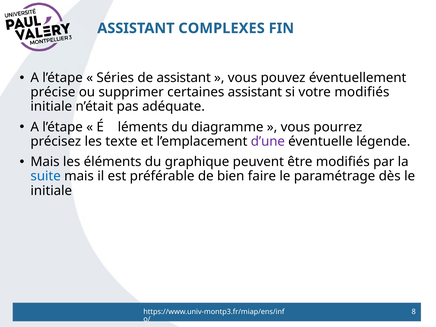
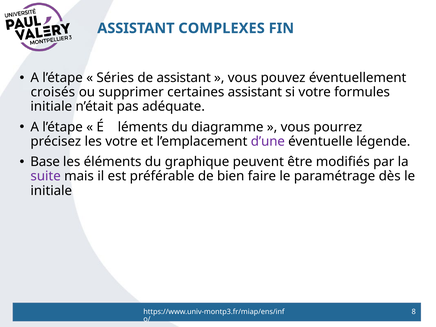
précise: précise -> croisés (53, 92)
votre modifiés: modifiés -> formules (362, 92)
les texte: texte -> votre (121, 141)
Mais: Mais -> Base (45, 162)
suite colour: blue -> purple (46, 176)
